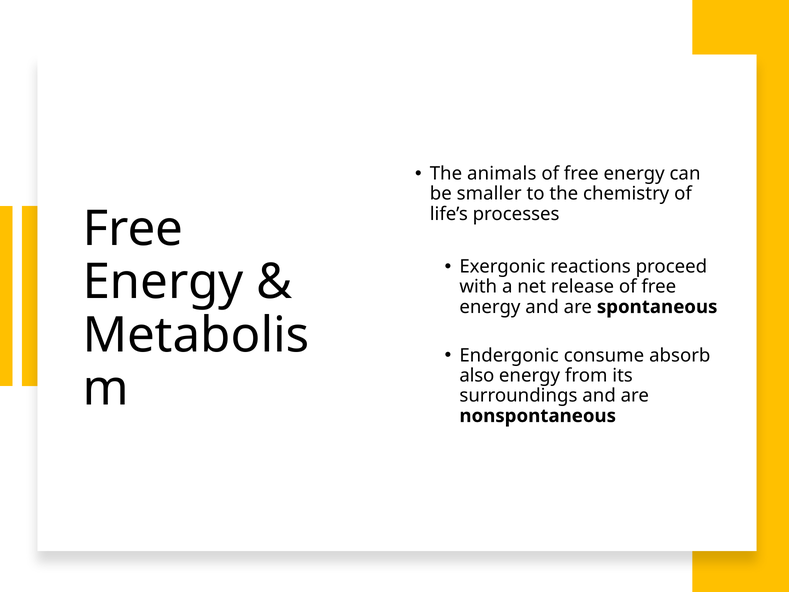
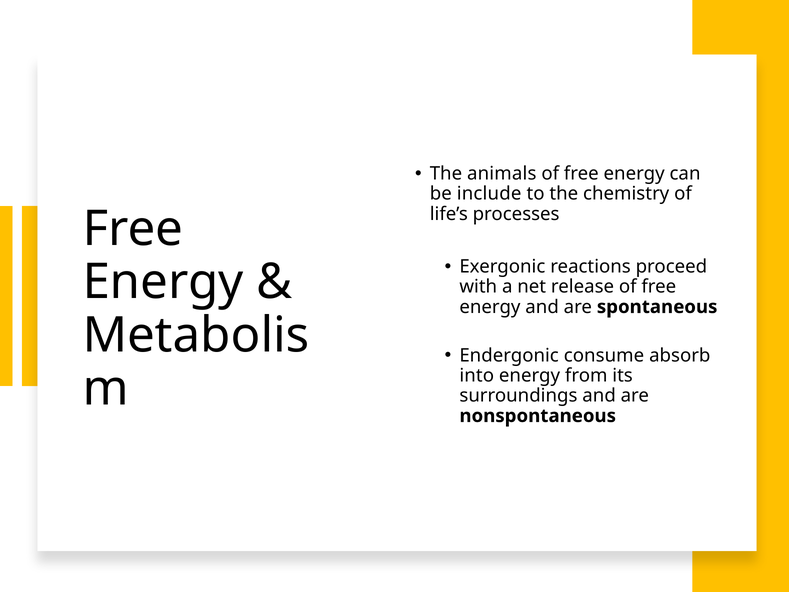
smaller: smaller -> include (489, 194)
also: also -> into (477, 375)
